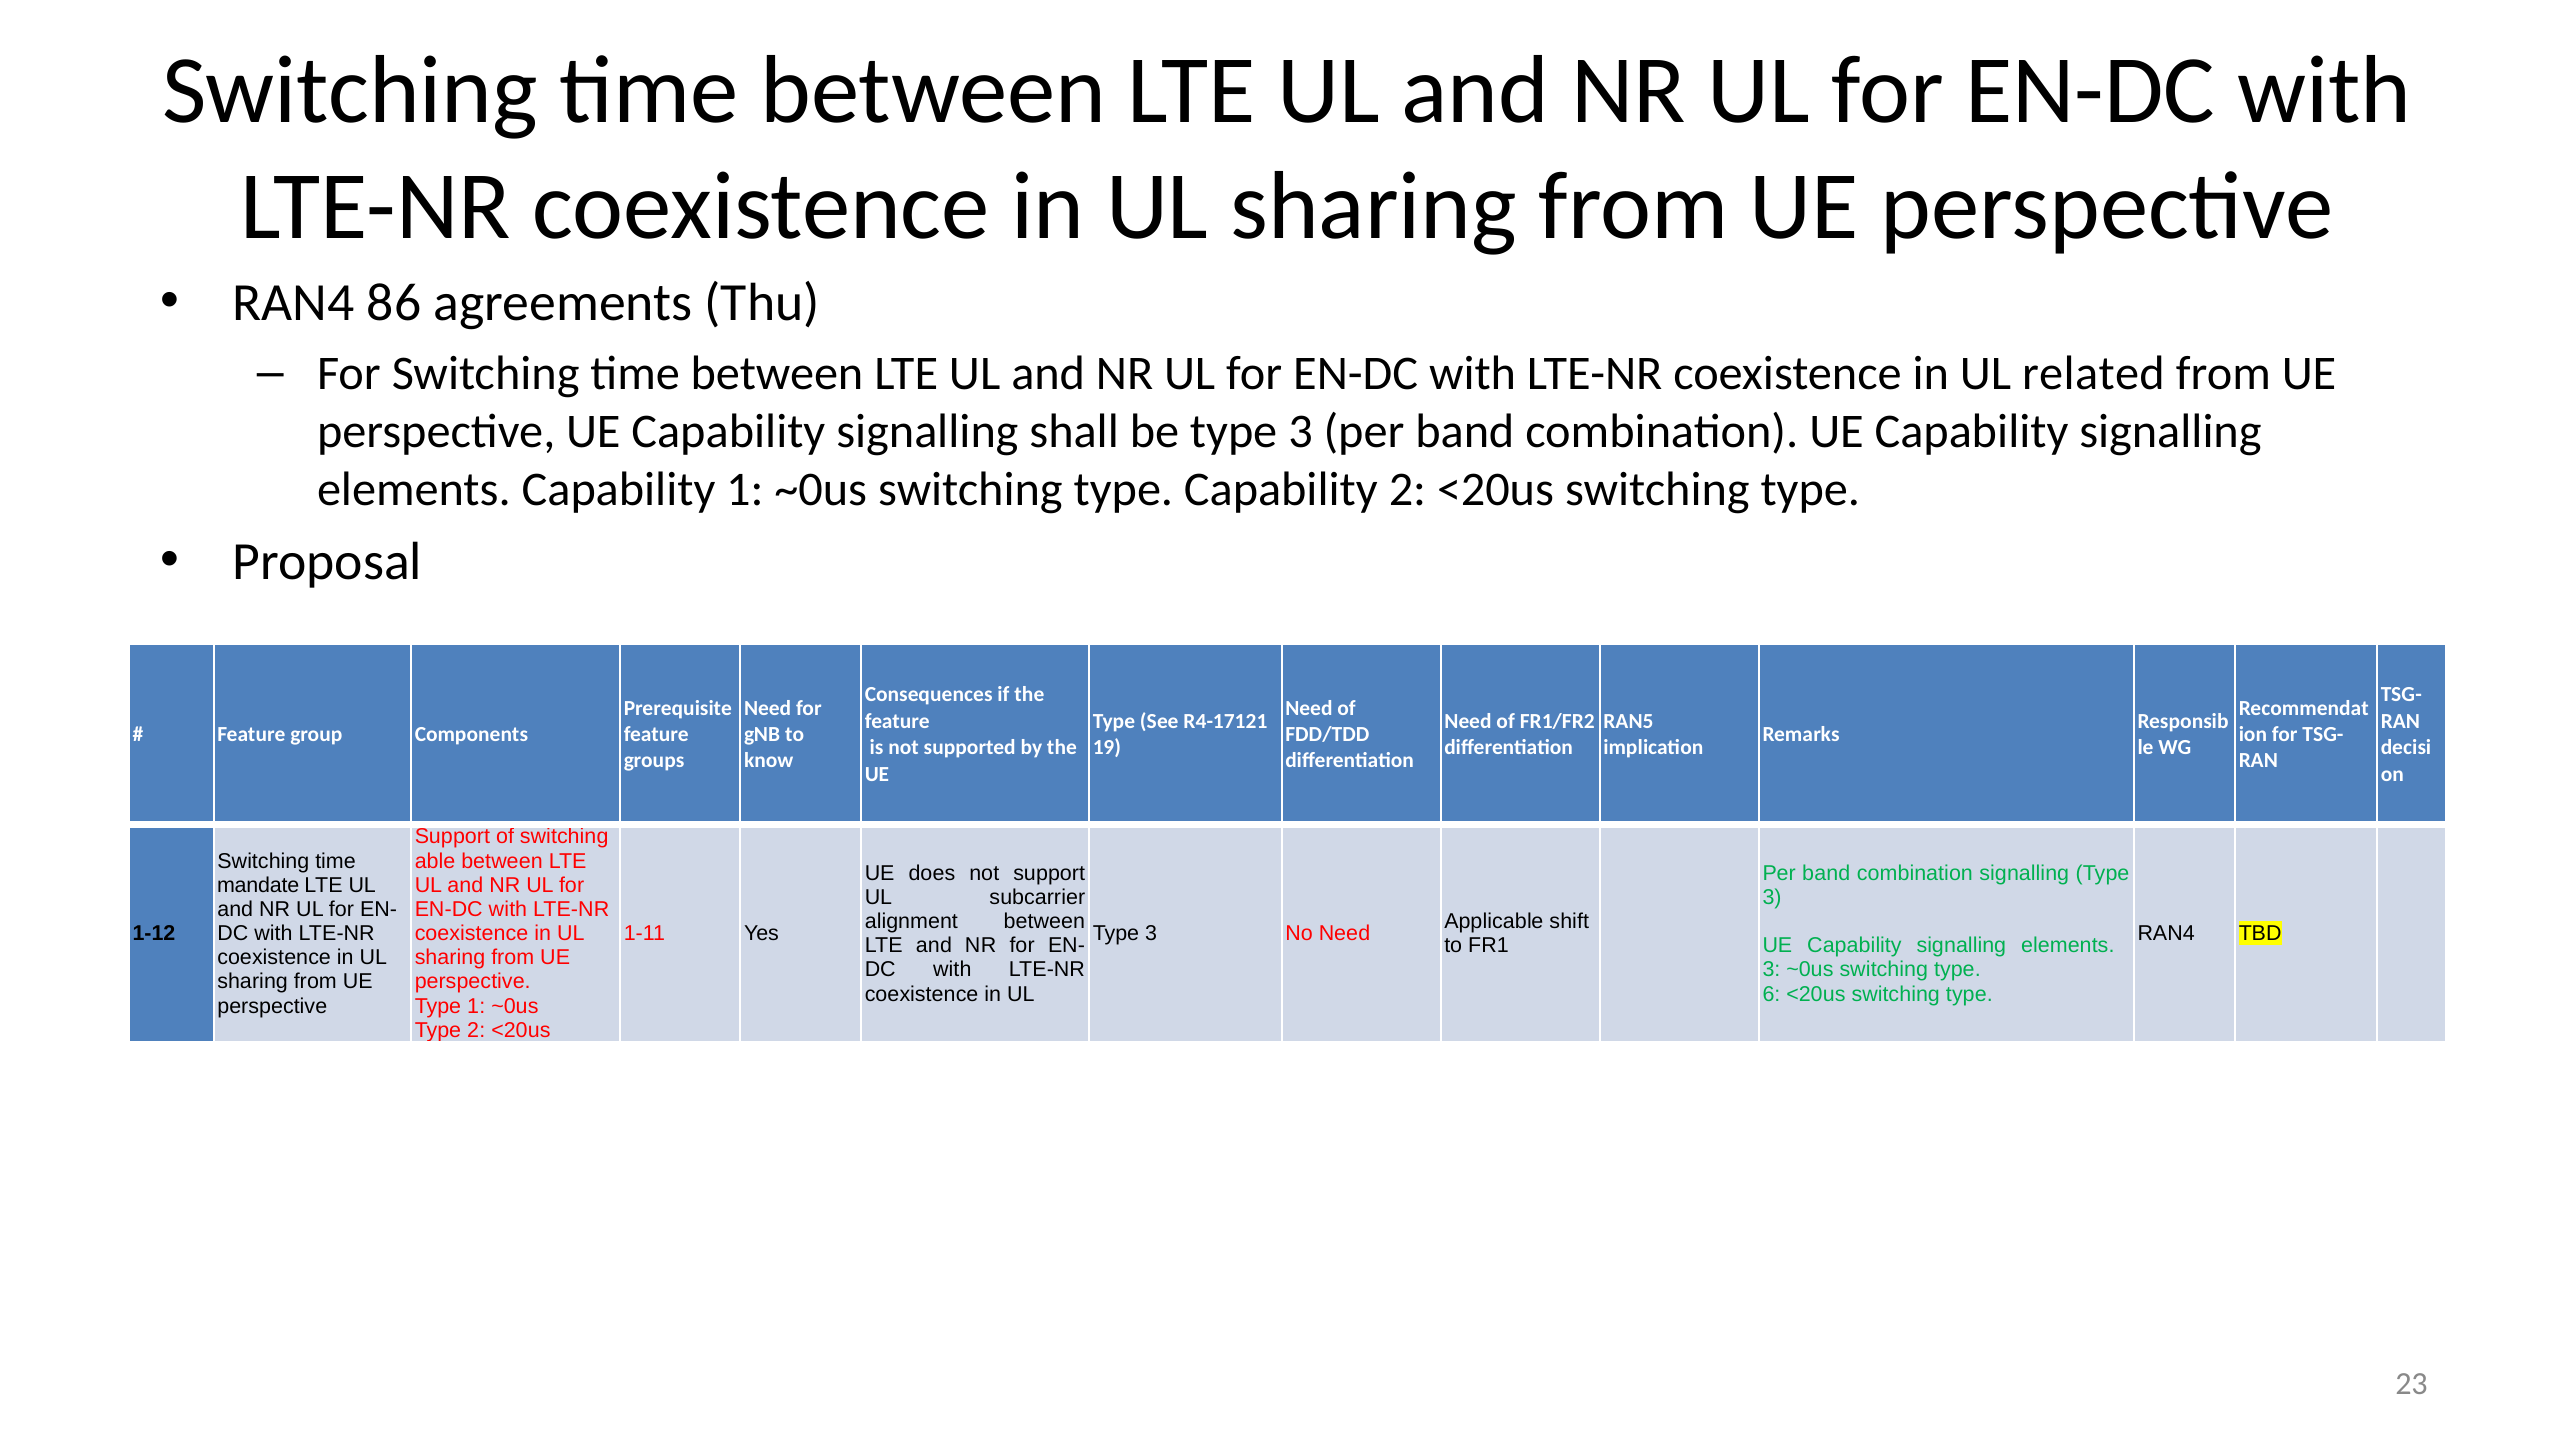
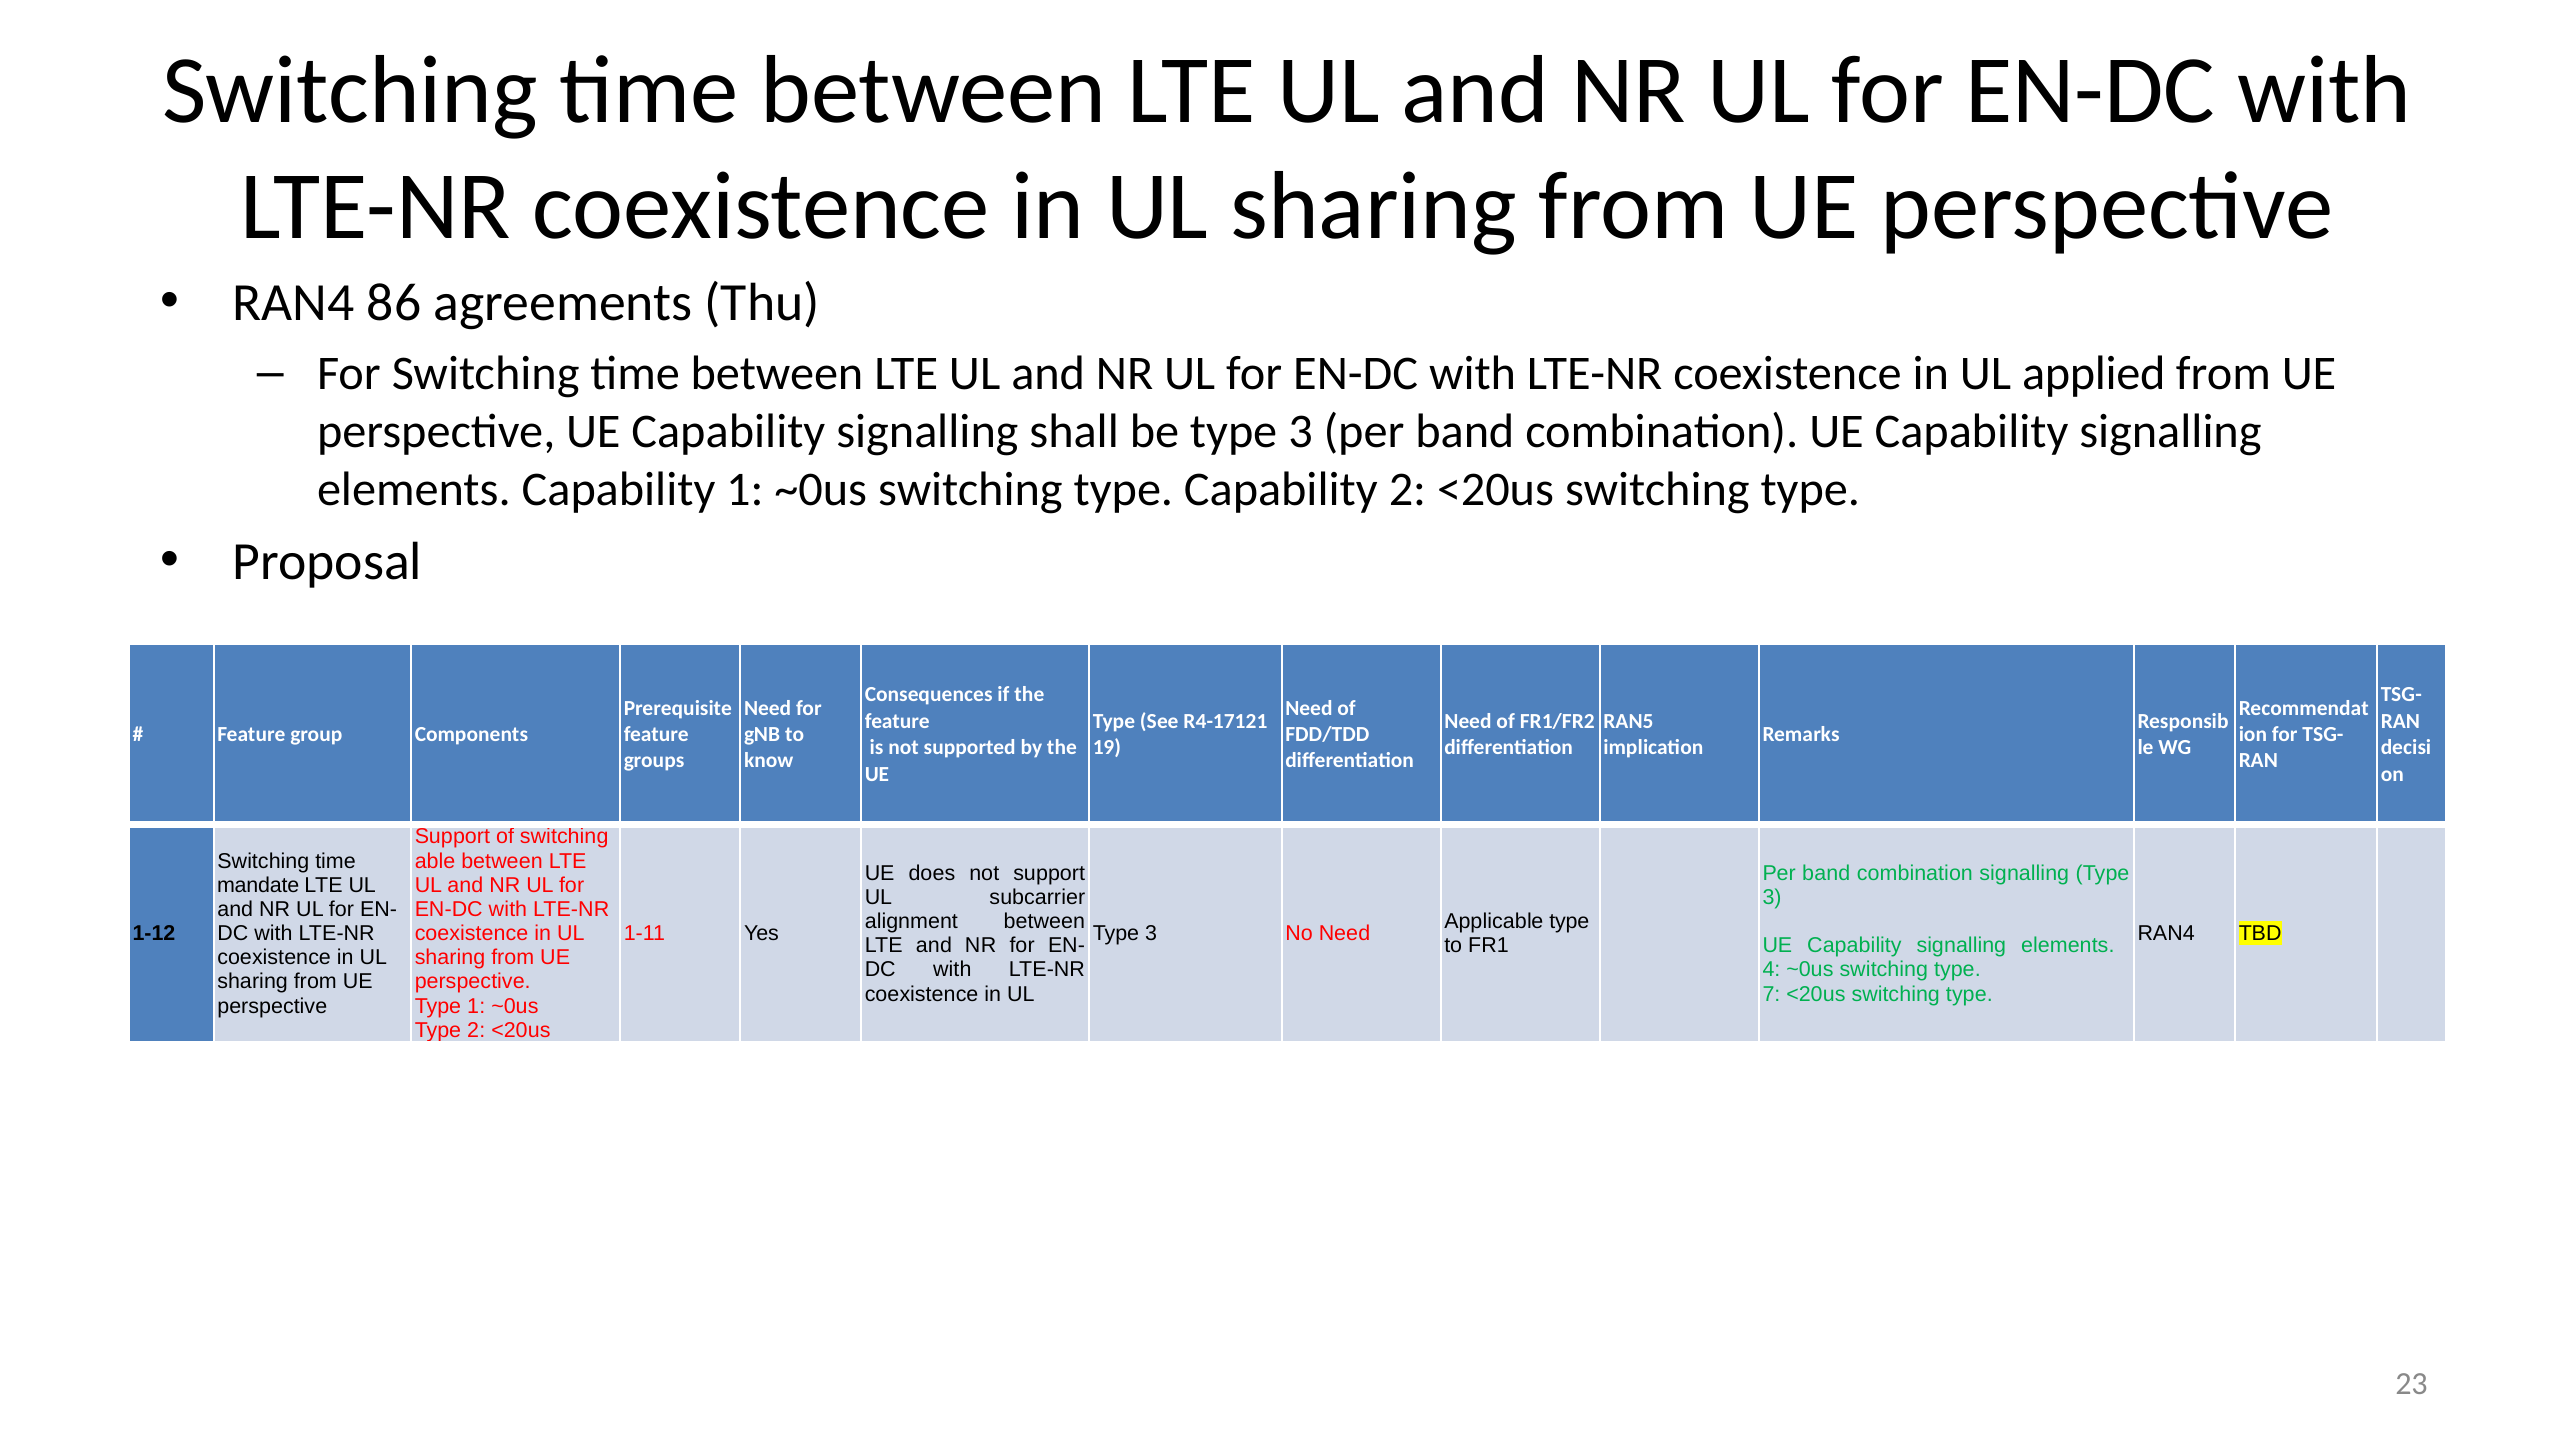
related: related -> applied (2094, 374)
Applicable shift: shift -> type (1569, 921)
3: 3 -> 4 (1771, 970)
6: 6 -> 7 (1771, 994)
